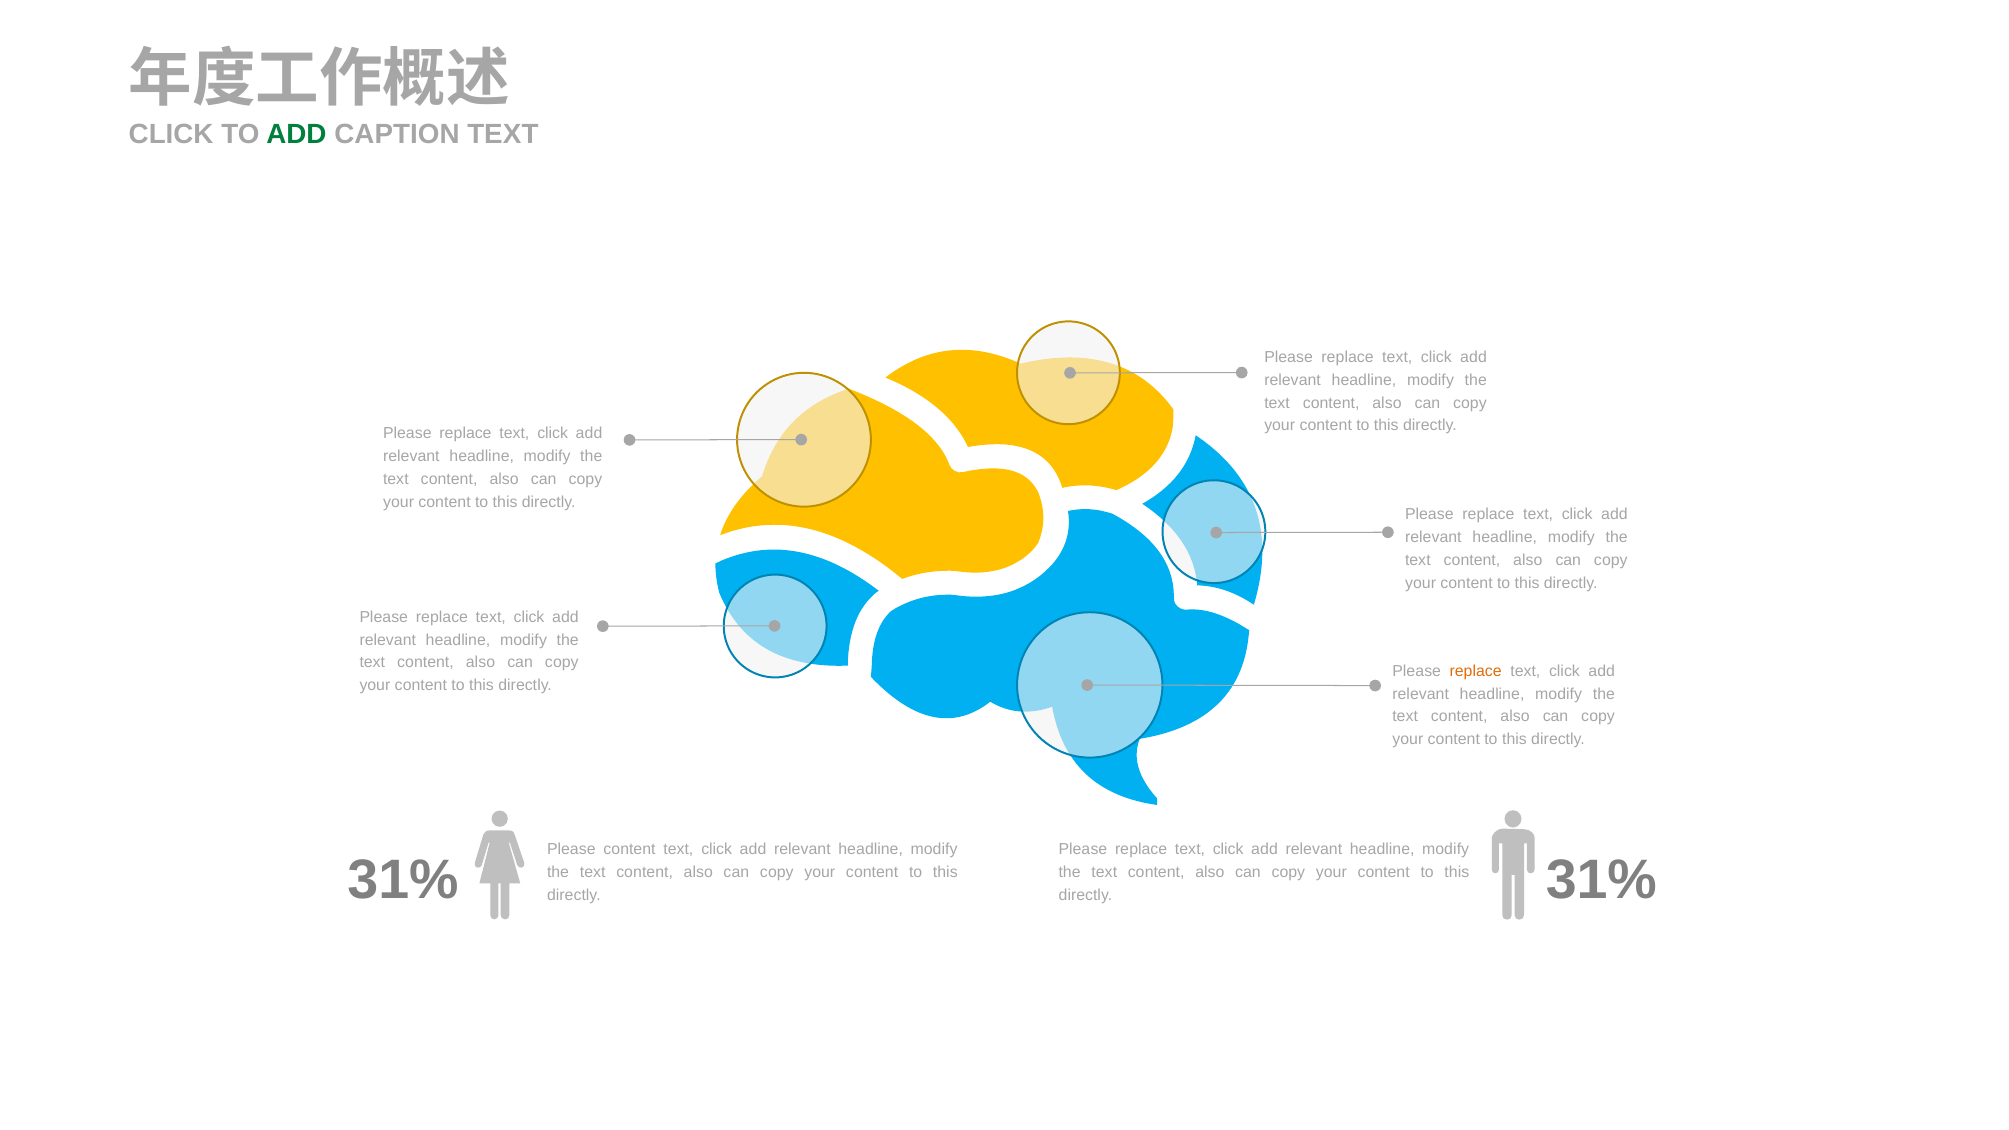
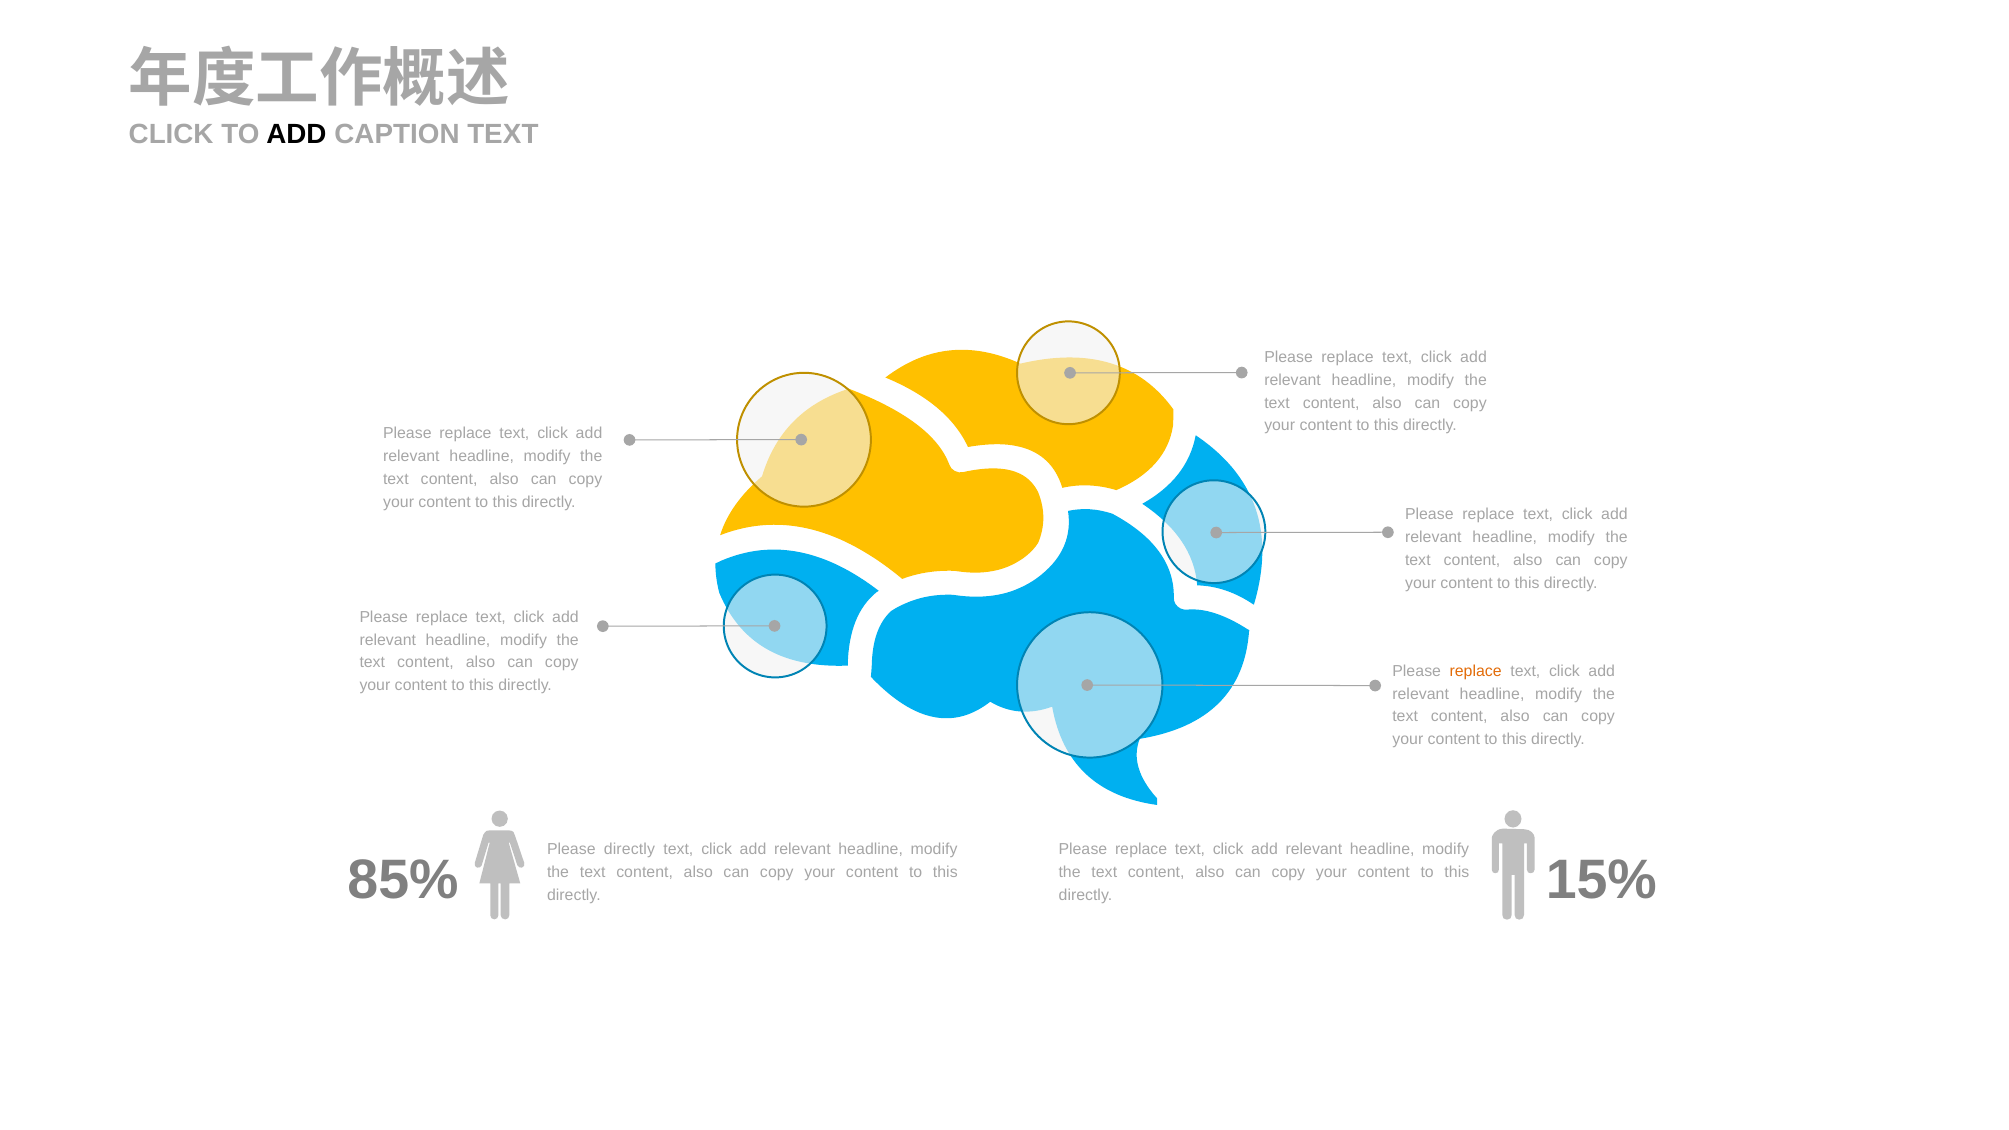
ADD colour: green -> black (296, 135)
Please content: content -> directly (629, 849)
31%: 31% -> 85% (403, 880)
31%: 31% -> 15% (1601, 880)
